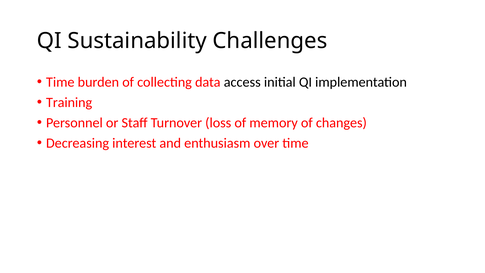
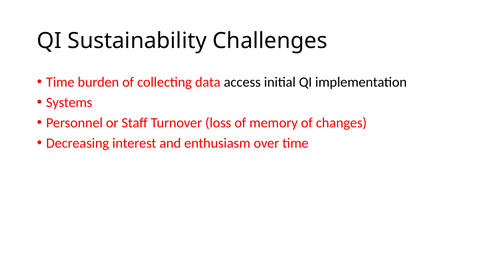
Training: Training -> Systems (69, 102)
